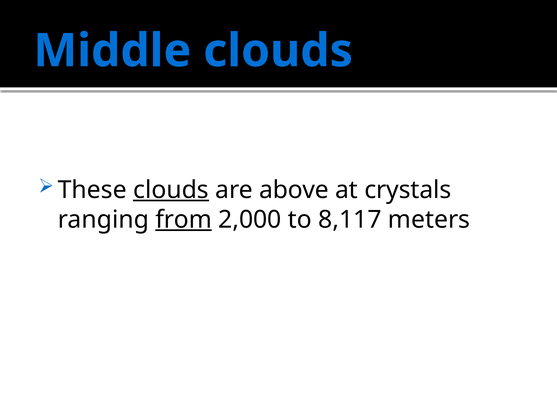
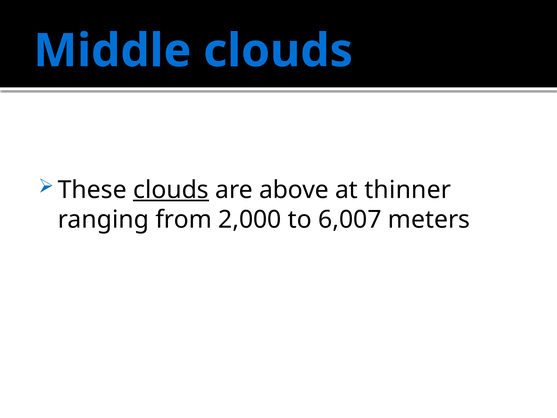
crystals: crystals -> thinner (408, 190)
from underline: present -> none (184, 219)
8,117: 8,117 -> 6,007 (350, 219)
